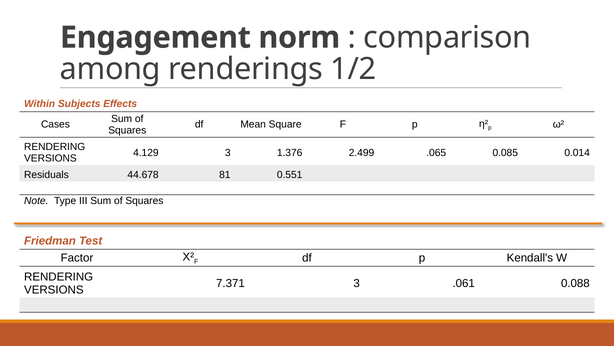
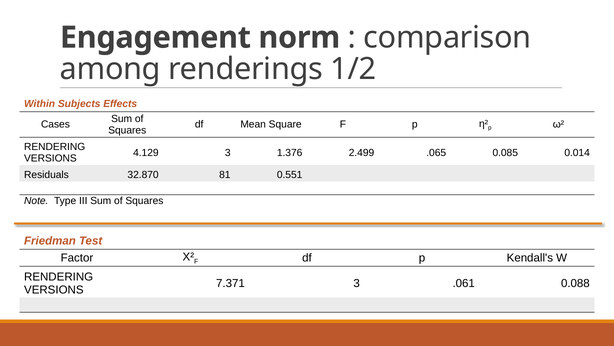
44.678: 44.678 -> 32.870 (143, 175)
